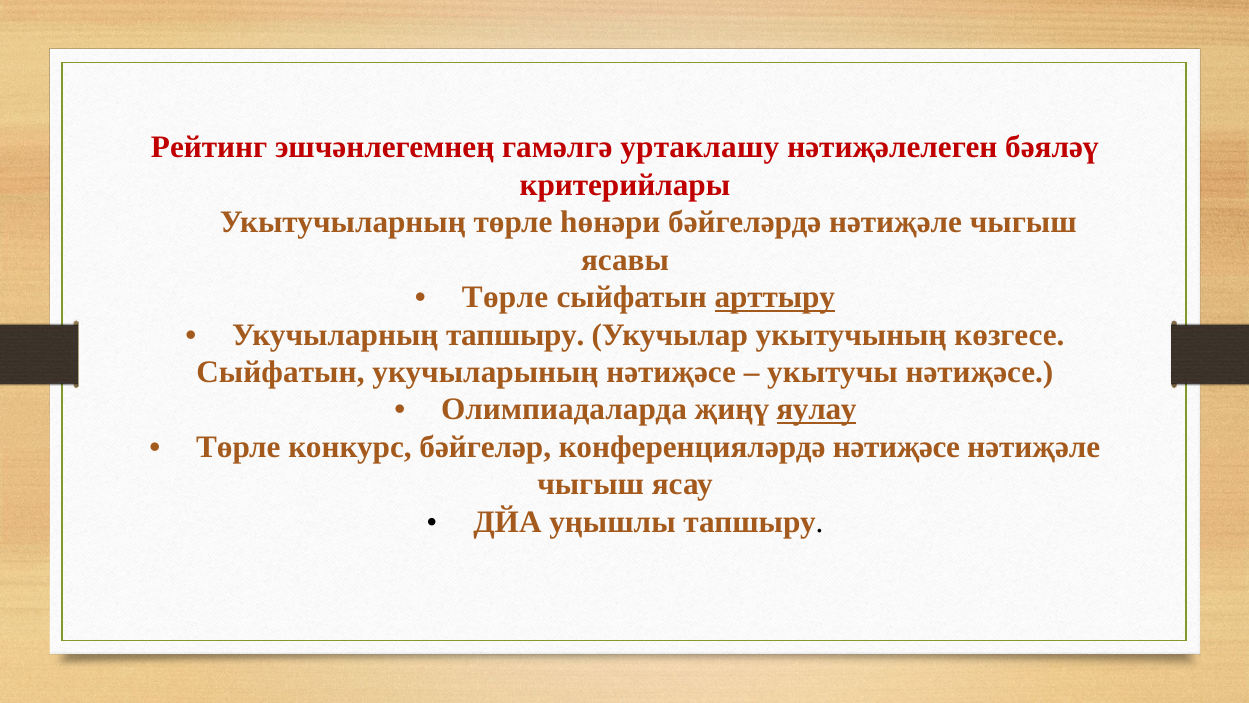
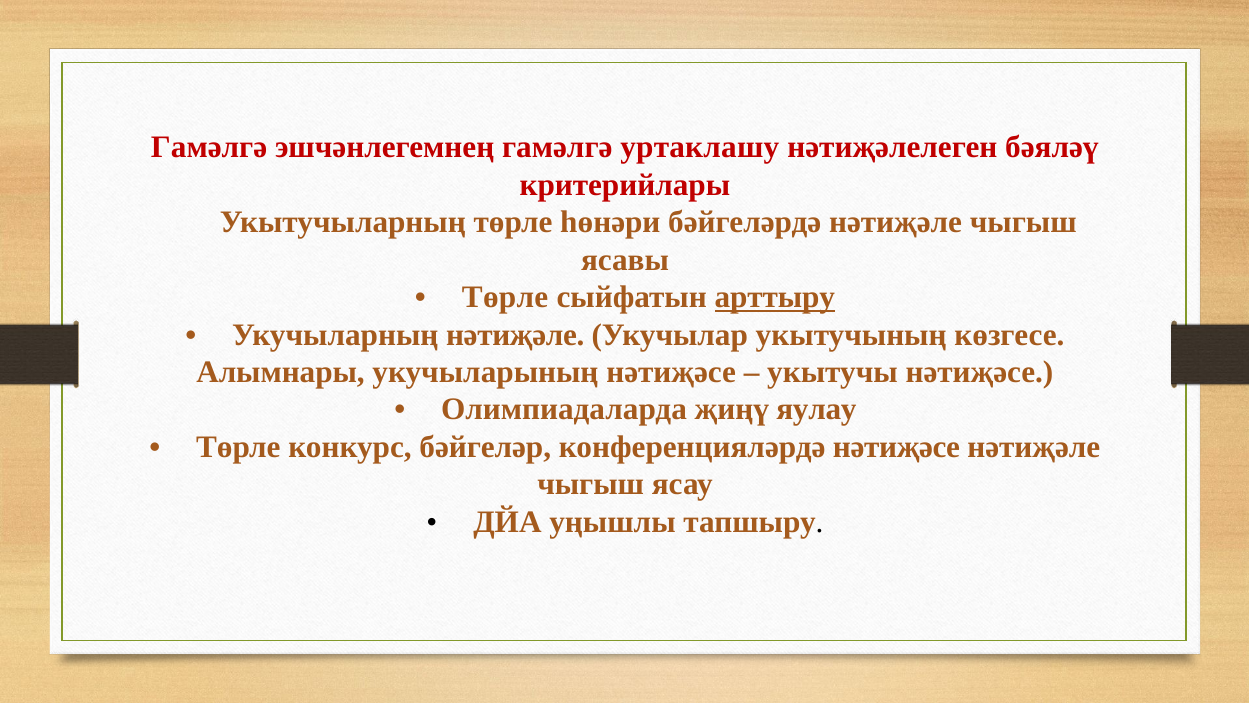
Рейтинг: Рейтинг -> Гамәлгә (209, 147)
Укучыларның тапшыру: тапшыру -> нәтиҗәле (515, 334)
Сыйфатын: Сыйфатын -> Алымнары (280, 372)
яулау underline: present -> none (816, 409)
